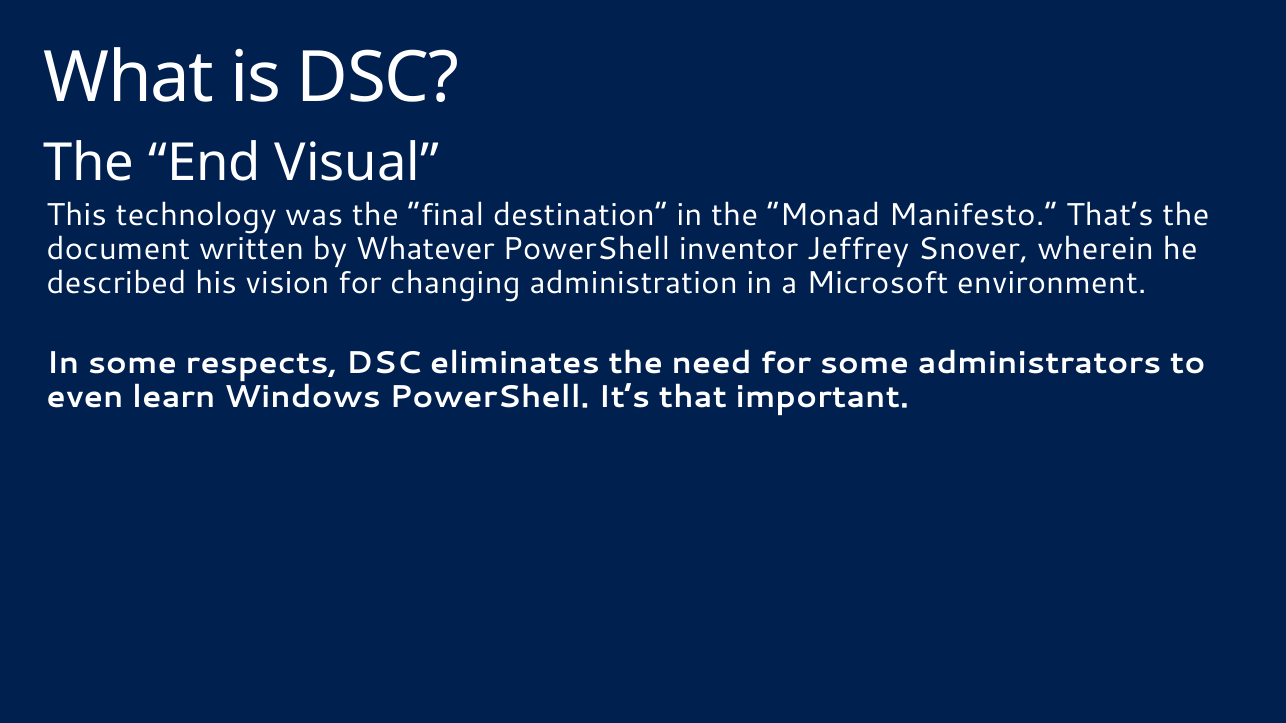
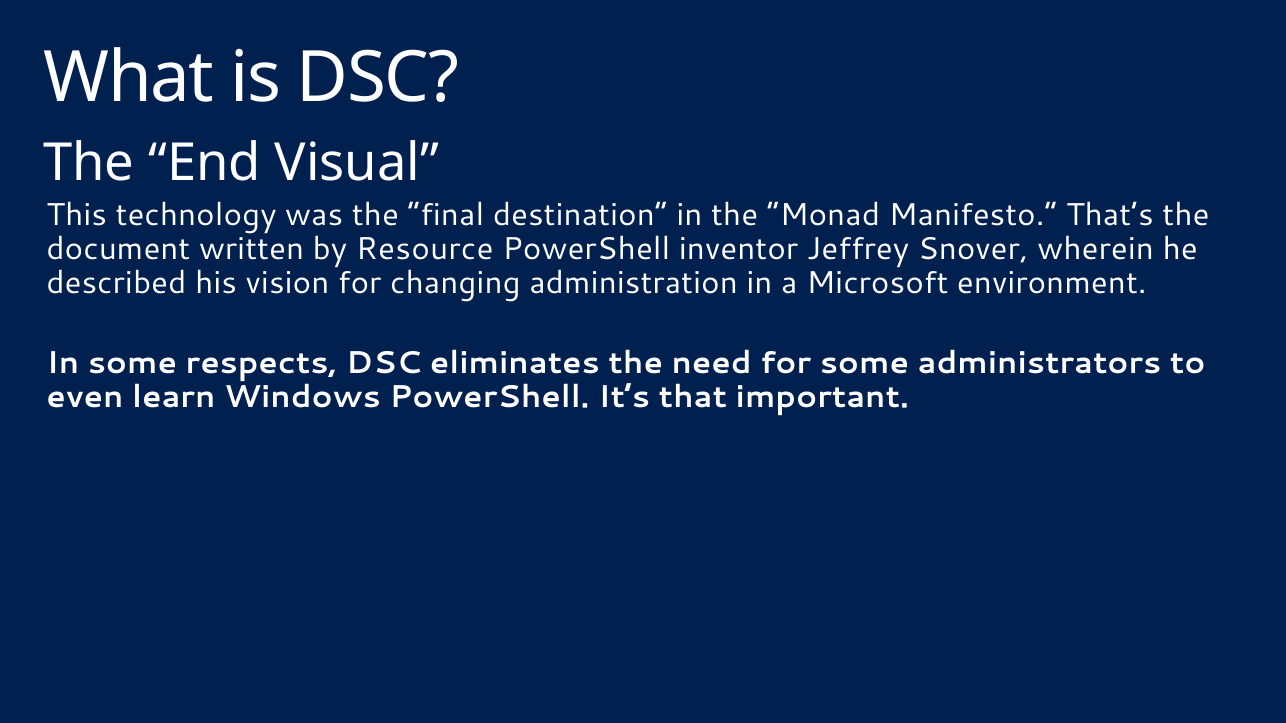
Whatever: Whatever -> Resource (425, 249)
